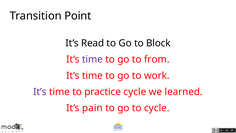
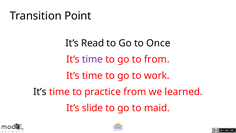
Block: Block -> Once (158, 43)
It’s colour: purple -> black (40, 92)
practice cycle: cycle -> from (135, 92)
pain: pain -> slide (92, 108)
to cycle: cycle -> maid (157, 108)
